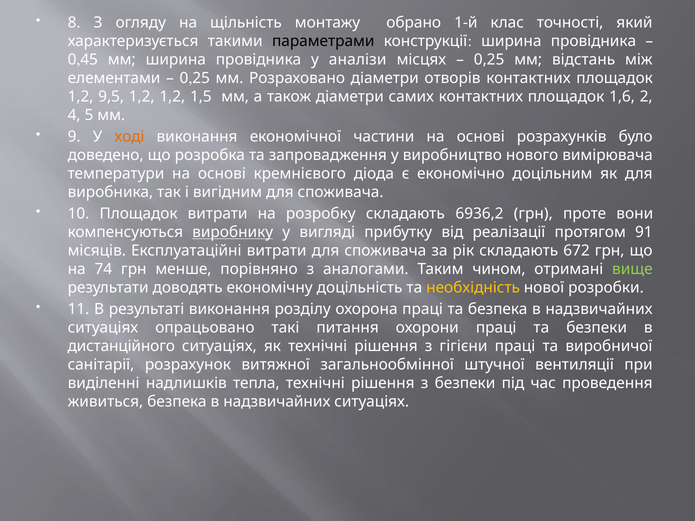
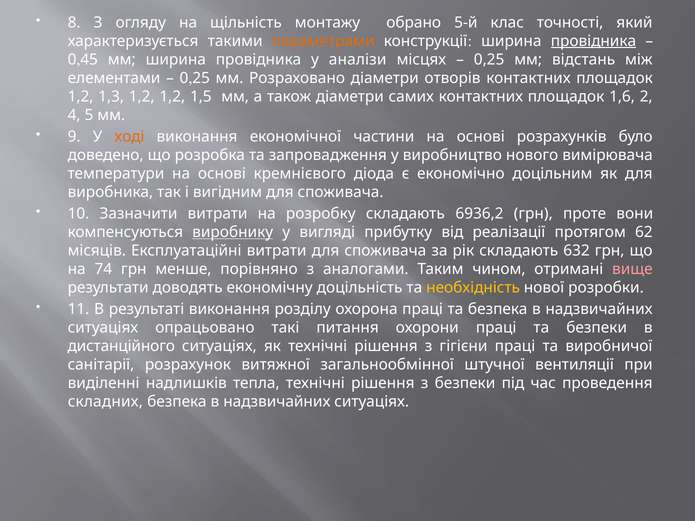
1-й: 1-й -> 5-й (466, 23)
параметрами colour: black -> orange (323, 41)
провідника underline: none -> present (593, 41)
9,5: 9,5 -> 1,3 (111, 97)
10 Площадок: Площадок -> Зазначити (139, 214)
91: 91 -> 62 (644, 232)
672: 672 -> 632 (577, 251)
вище colour: light green -> pink (632, 269)
живиться: живиться -> складних (105, 402)
